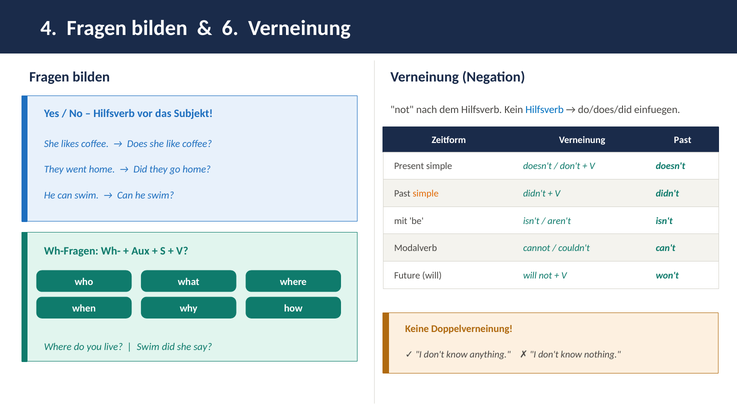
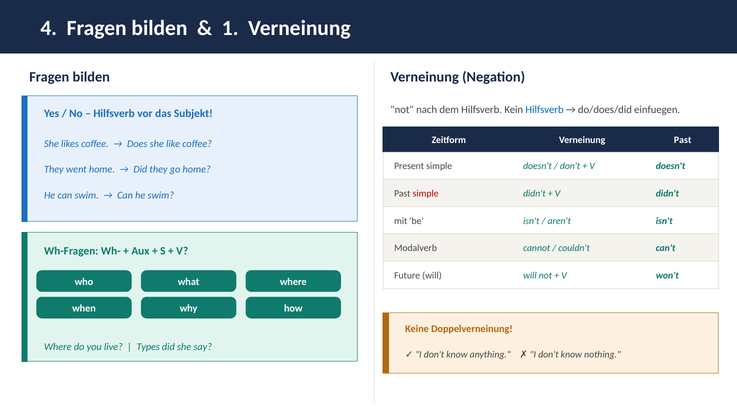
6: 6 -> 1 (230, 28)
simple colour: orange -> red (426, 193)
Swim: Swim -> Types (148, 346)
